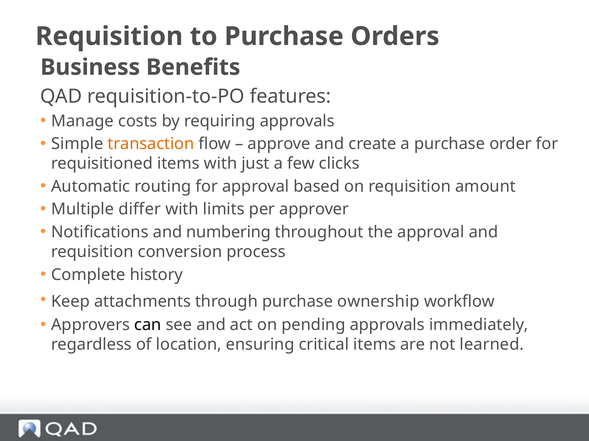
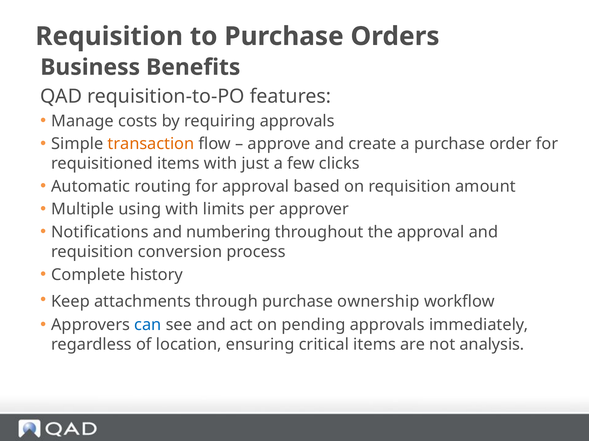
differ: differ -> using (140, 210)
can colour: black -> blue (148, 325)
learned: learned -> analysis (492, 345)
